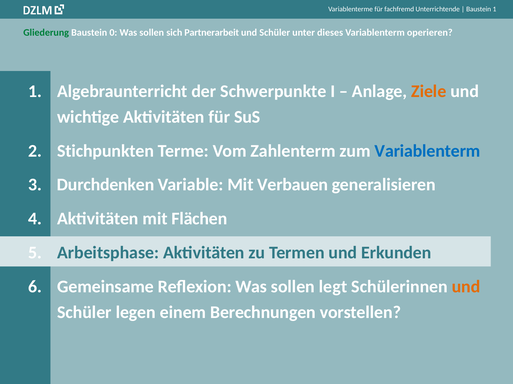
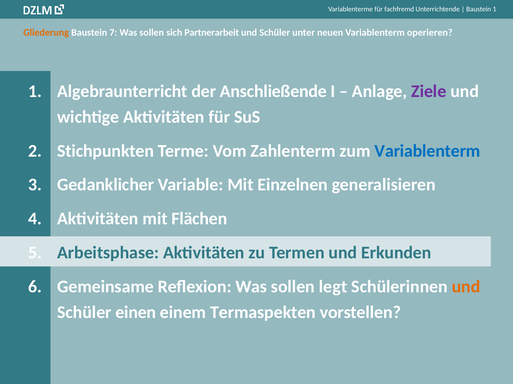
Gliederung colour: green -> orange (46, 33)
0: 0 -> 7 (113, 33)
dieses: dieses -> neuen (330, 33)
Schwerpunkte: Schwerpunkte -> Anschließende (273, 91)
Ziele colour: orange -> purple (429, 91)
Durchdenken: Durchdenken -> Gedanklicher (106, 185)
Verbauen: Verbauen -> Einzelnen (293, 185)
legen: legen -> einen (136, 313)
Berechnungen: Berechnungen -> Termaspekten (263, 313)
